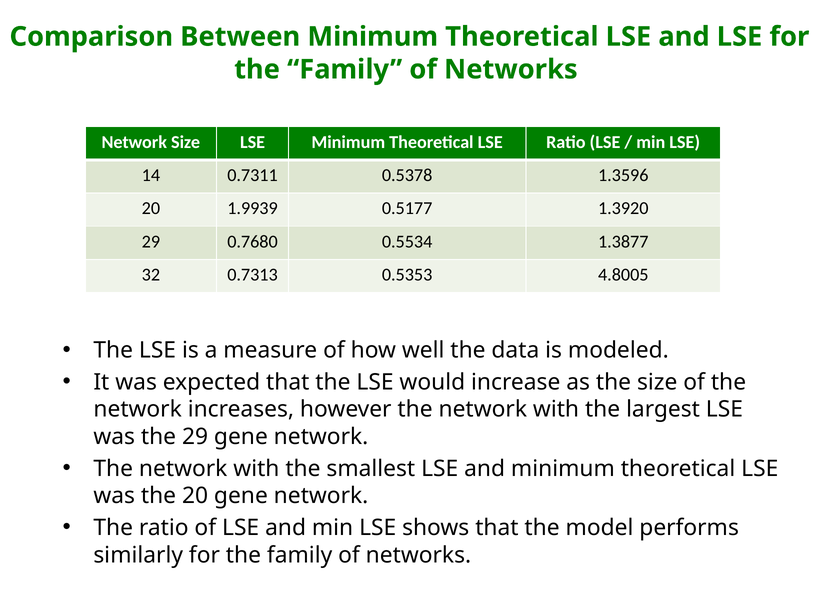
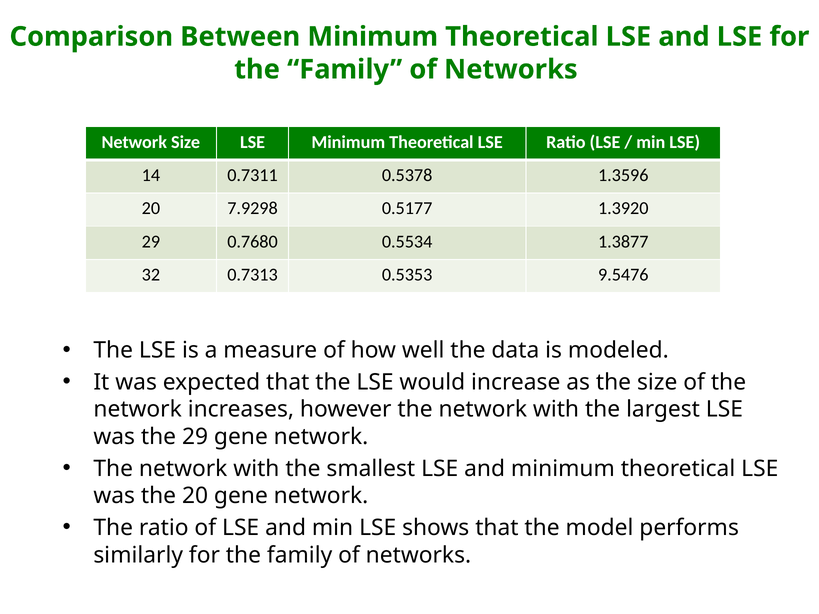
1.9939: 1.9939 -> 7.9298 (253, 209)
4.8005: 4.8005 -> 9.5476 (623, 275)
